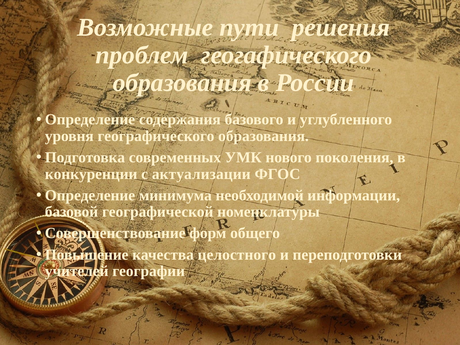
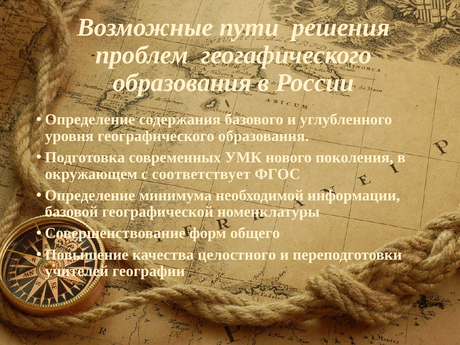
конкуренции: конкуренции -> окружающем (91, 174)
актуализации: актуализации -> соответствует (201, 174)
